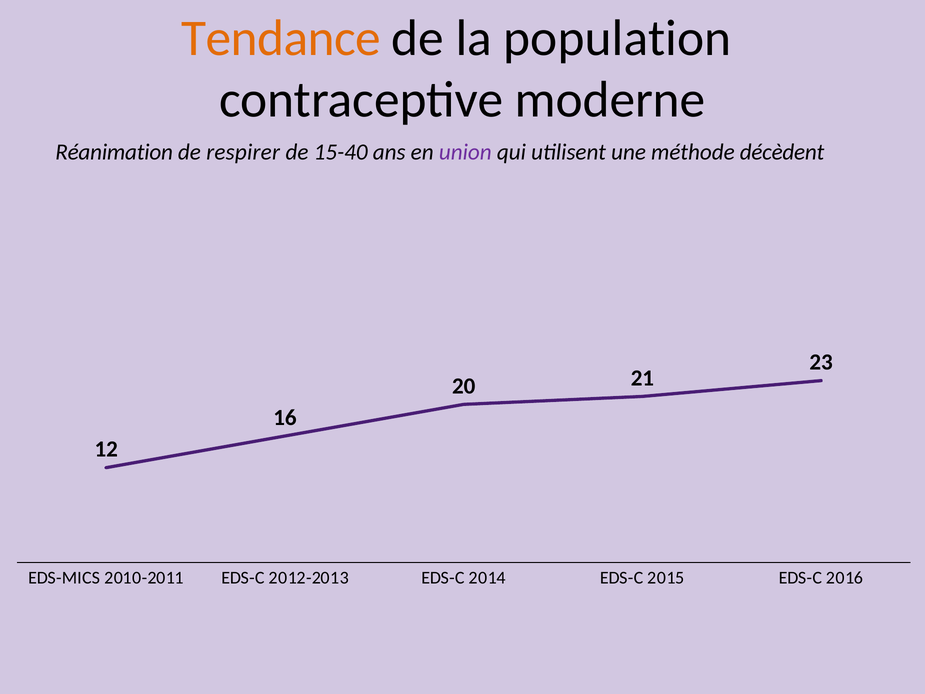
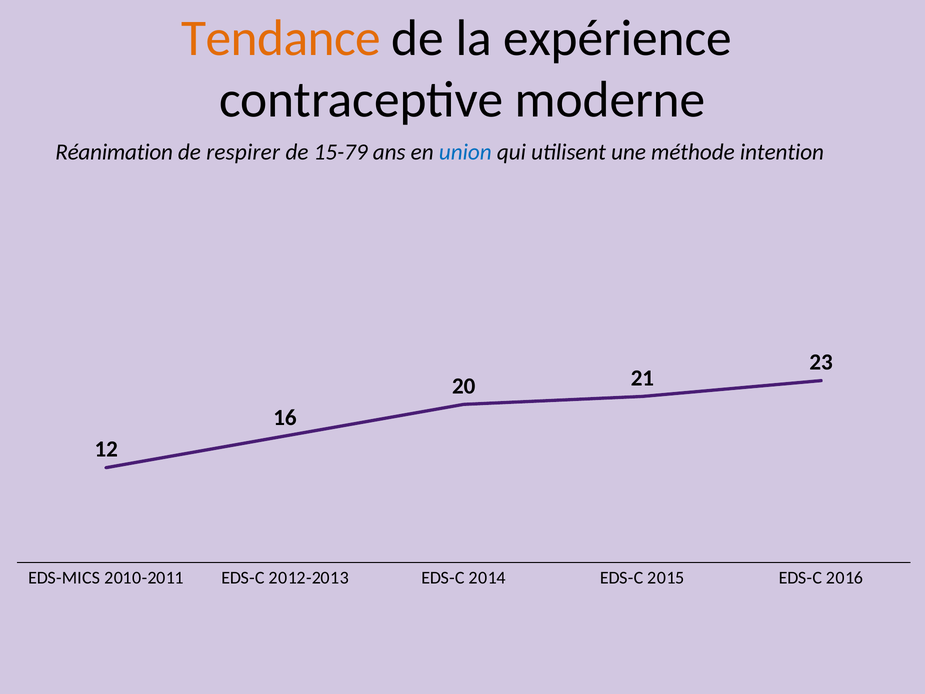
population: population -> expérience (618, 38)
15-40: 15-40 -> 15-79 (341, 152)
union colour: purple -> blue (465, 152)
décèdent: décèdent -> intention (782, 152)
